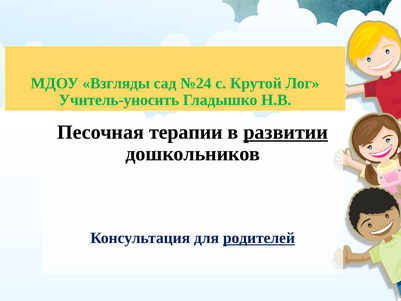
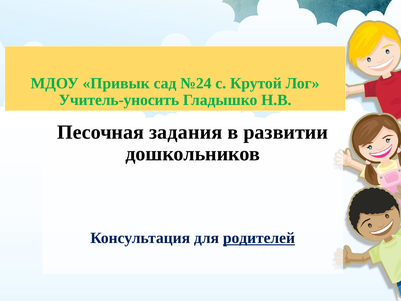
Взгляды: Взгляды -> Привык (116, 83)
терапии: терапии -> задания (186, 132)
развитии underline: present -> none (286, 132)
